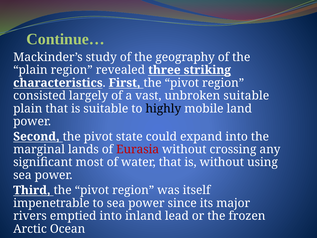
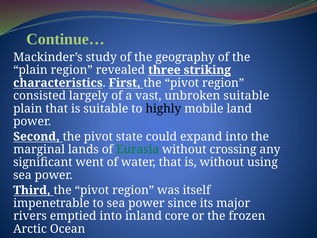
Eurasia colour: red -> green (138, 149)
most: most -> went (90, 162)
lead: lead -> core (177, 216)
